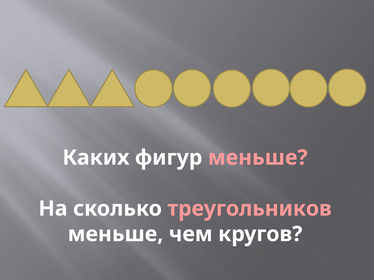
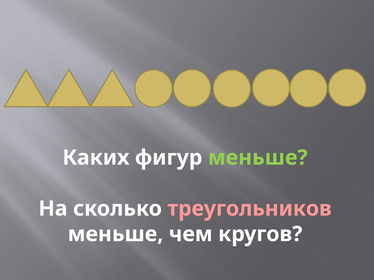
меньше colour: pink -> light green (258, 158)
